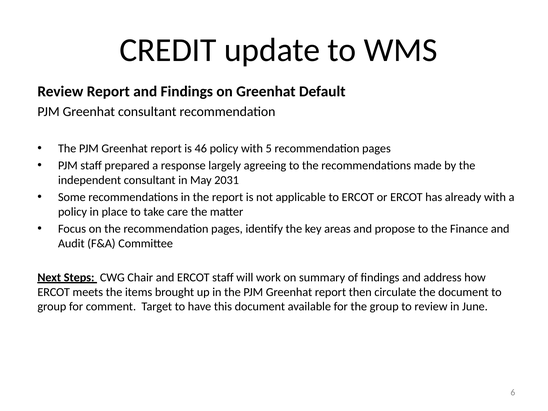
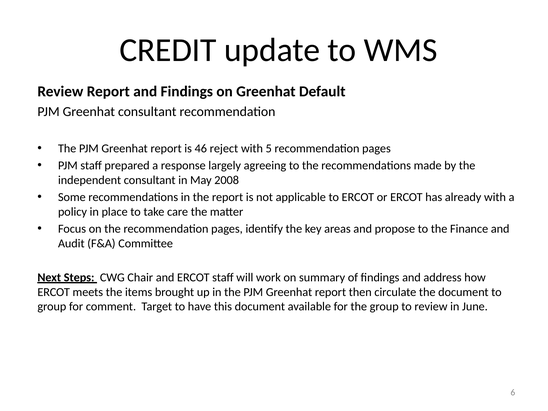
46 policy: policy -> reject (224, 149)
2031: 2031 -> 2008 (227, 180)
